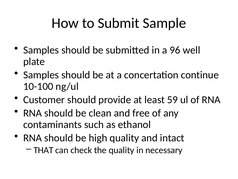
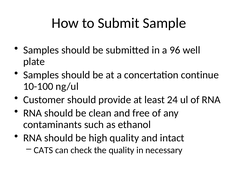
59: 59 -> 24 (172, 99)
THAT: THAT -> CATS (43, 150)
